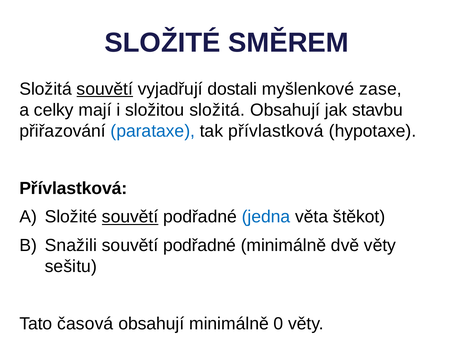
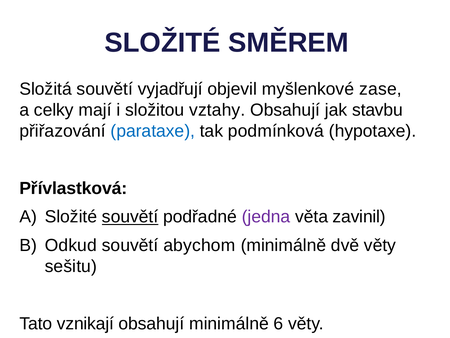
souvětí underline: present -> none (105, 89)
dostali: dostali -> objevil (232, 89)
složitou složitá: složitá -> vztahy (217, 110)
tak přívlastková: přívlastková -> podmínková (276, 131)
jedna colour: blue -> purple (266, 217)
štěkot: štěkot -> zavinil (359, 217)
Snažili: Snažili -> Odkud (71, 245)
podřadné: podřadné -> abychom (199, 245)
časová: časová -> vznikají (85, 323)
0: 0 -> 6 (278, 323)
